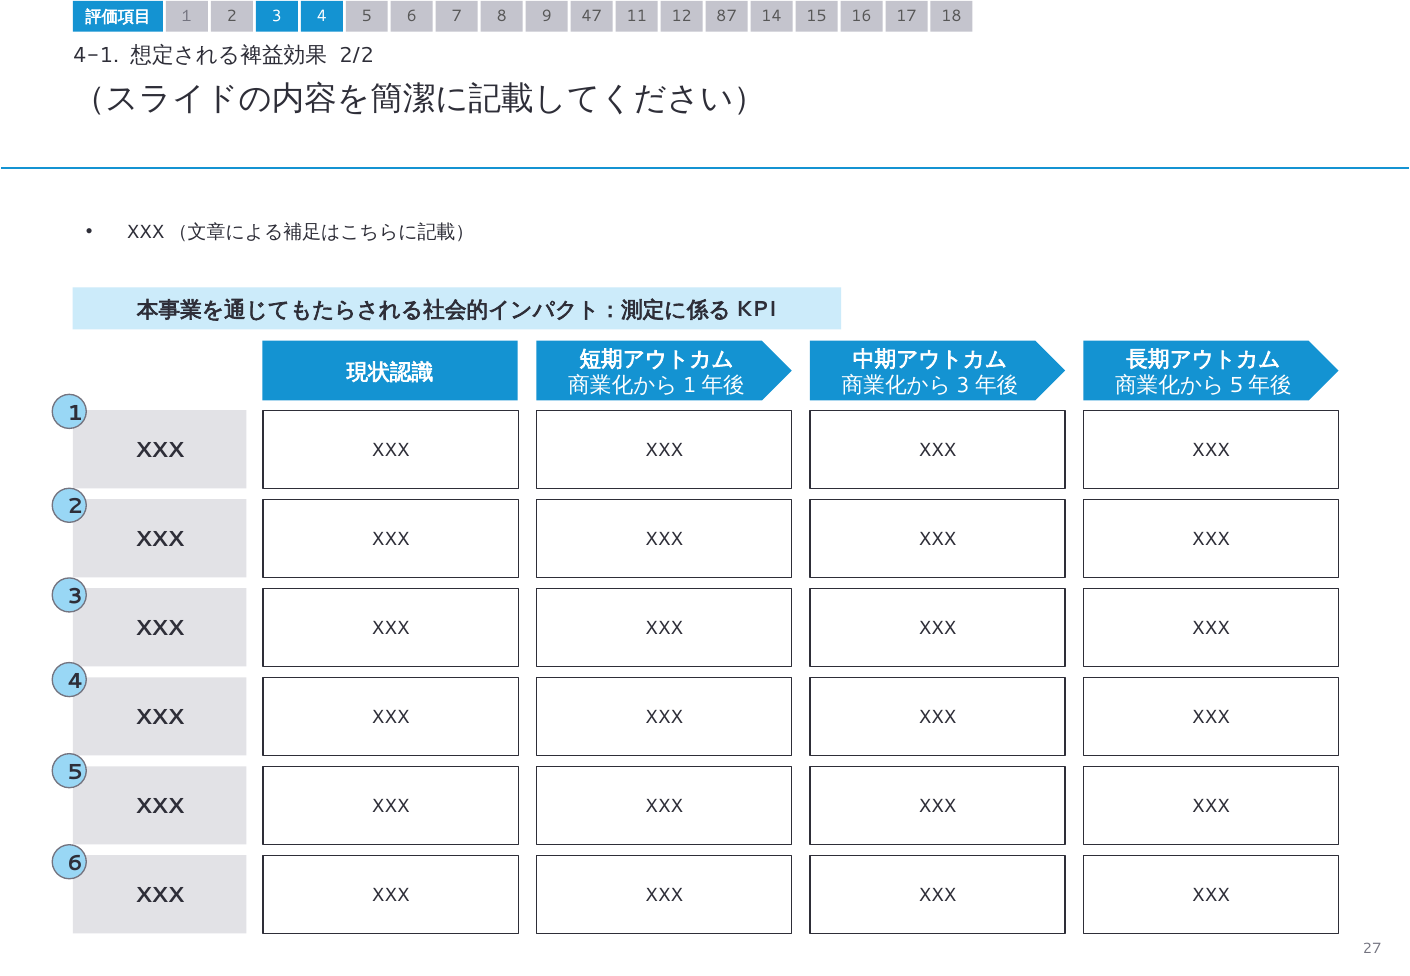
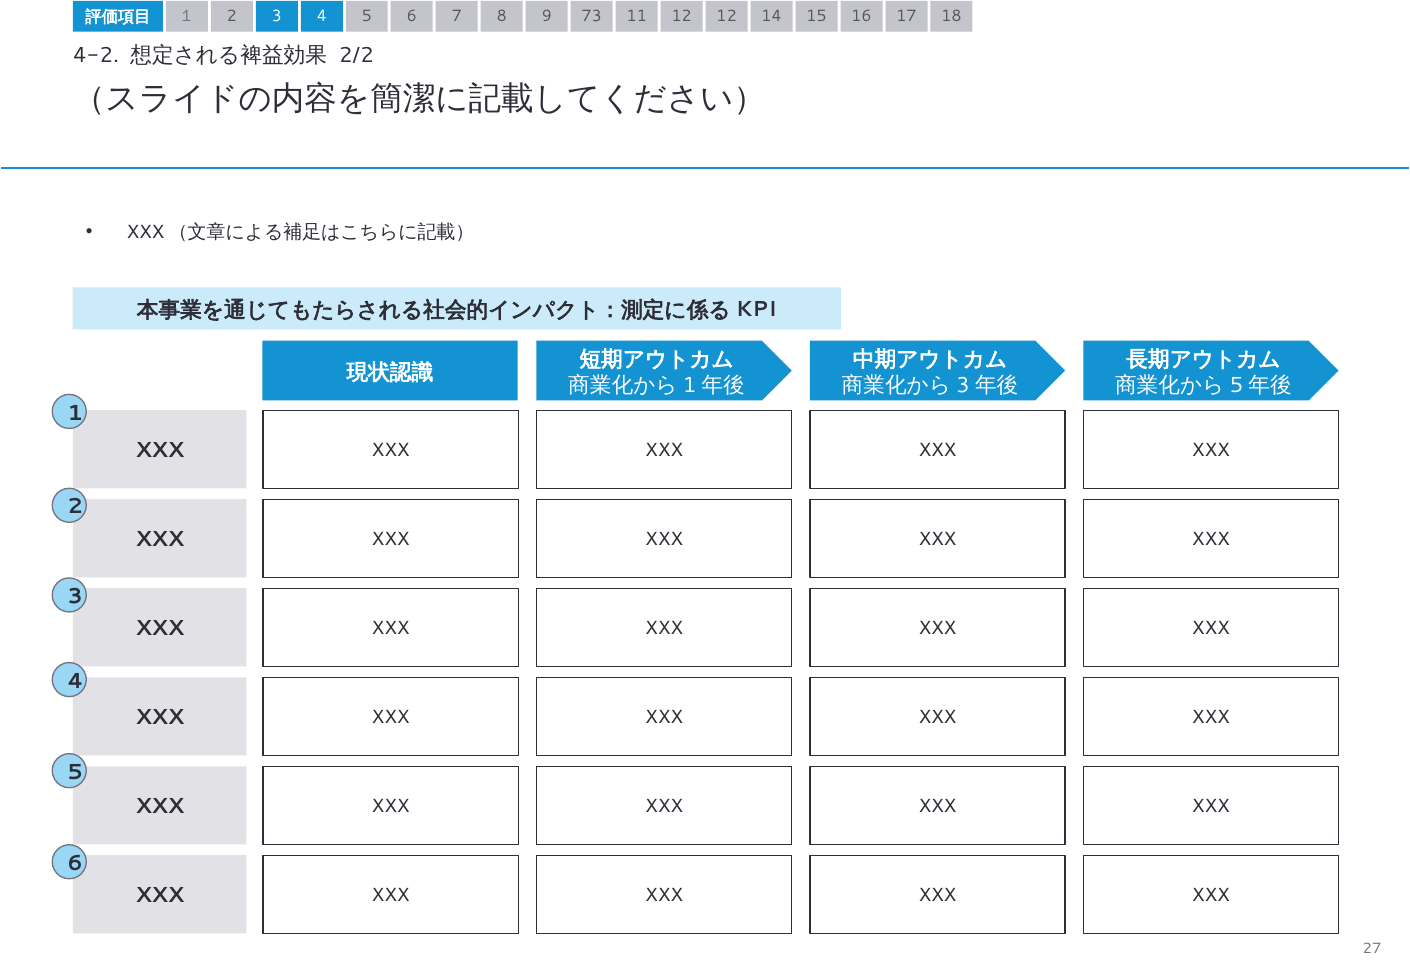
47: 47 -> 73 (592, 17)
12 87: 87 -> 12 (727, 17)
4-1: 4-1 -> 4-2 (96, 56)
